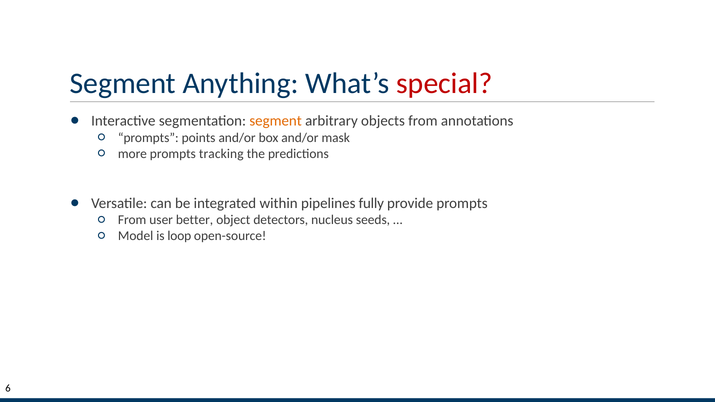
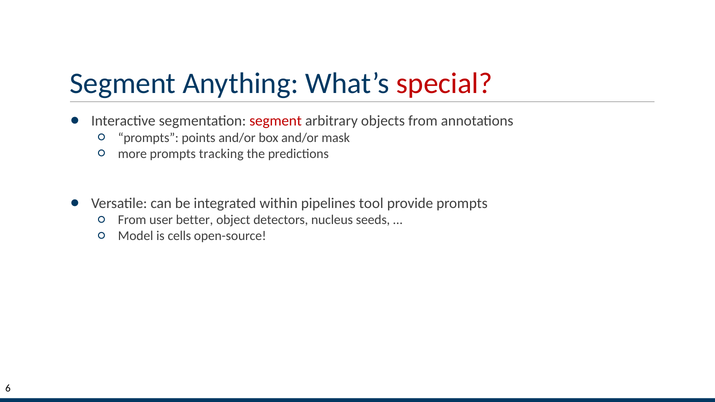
segment colour: orange -> red (276, 121)
fully: fully -> tool (371, 203)
loop: loop -> cells (179, 236)
